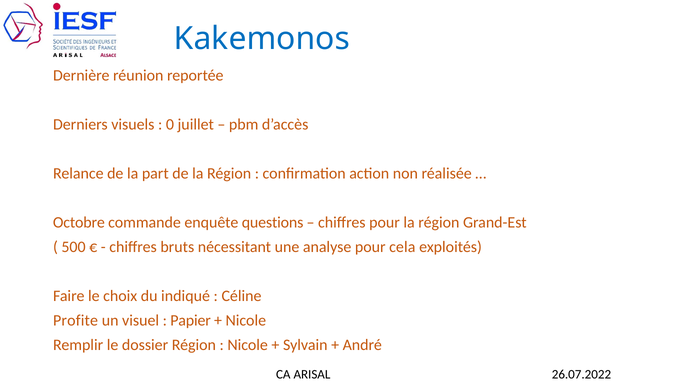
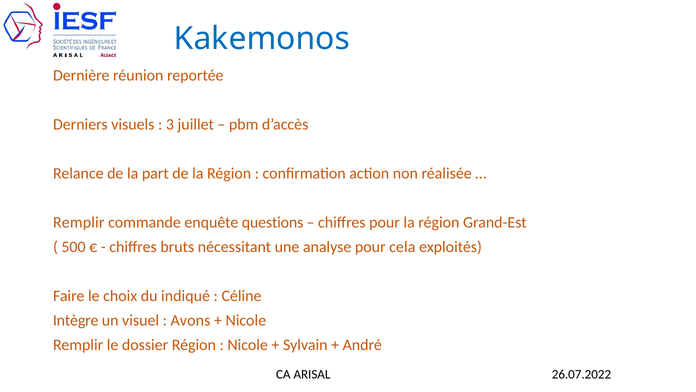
0: 0 -> 3 (170, 124)
Octobre: Octobre -> Remplir (79, 222)
Profite: Profite -> Intègre (76, 320)
Papier: Papier -> Avons (190, 320)
